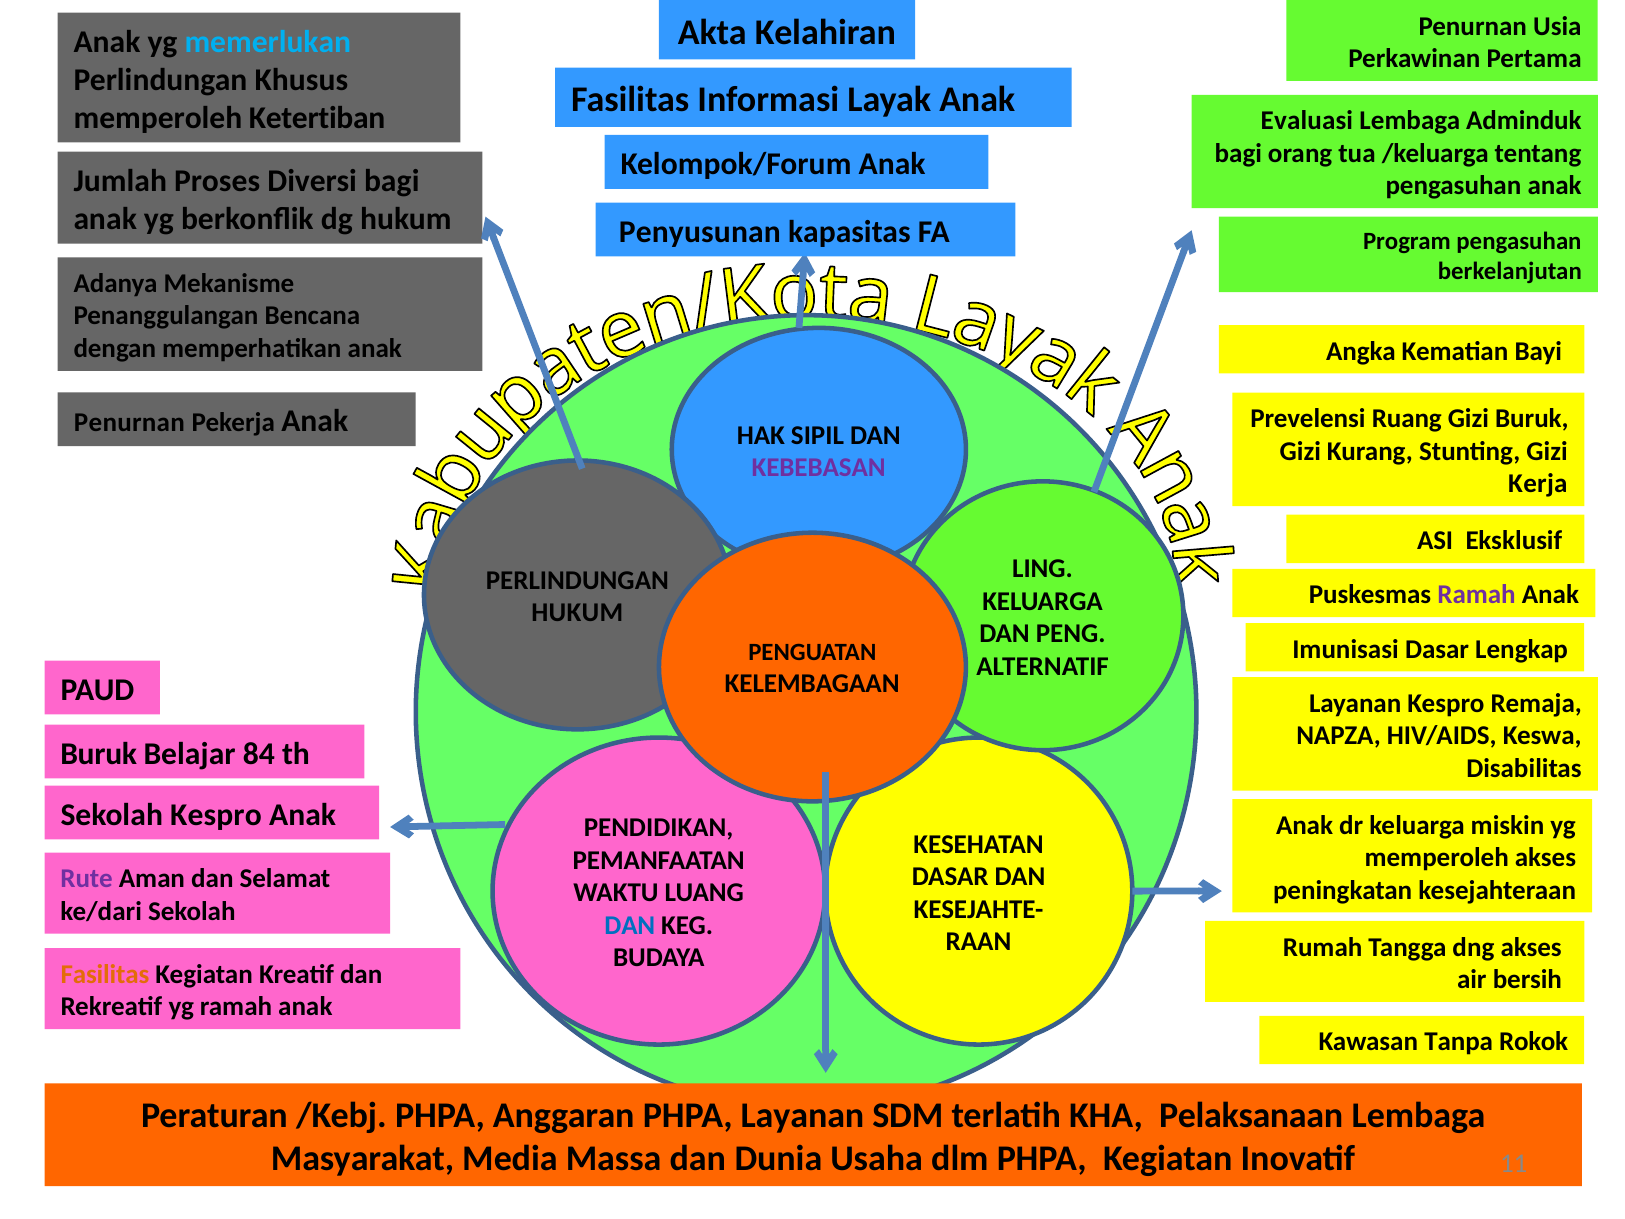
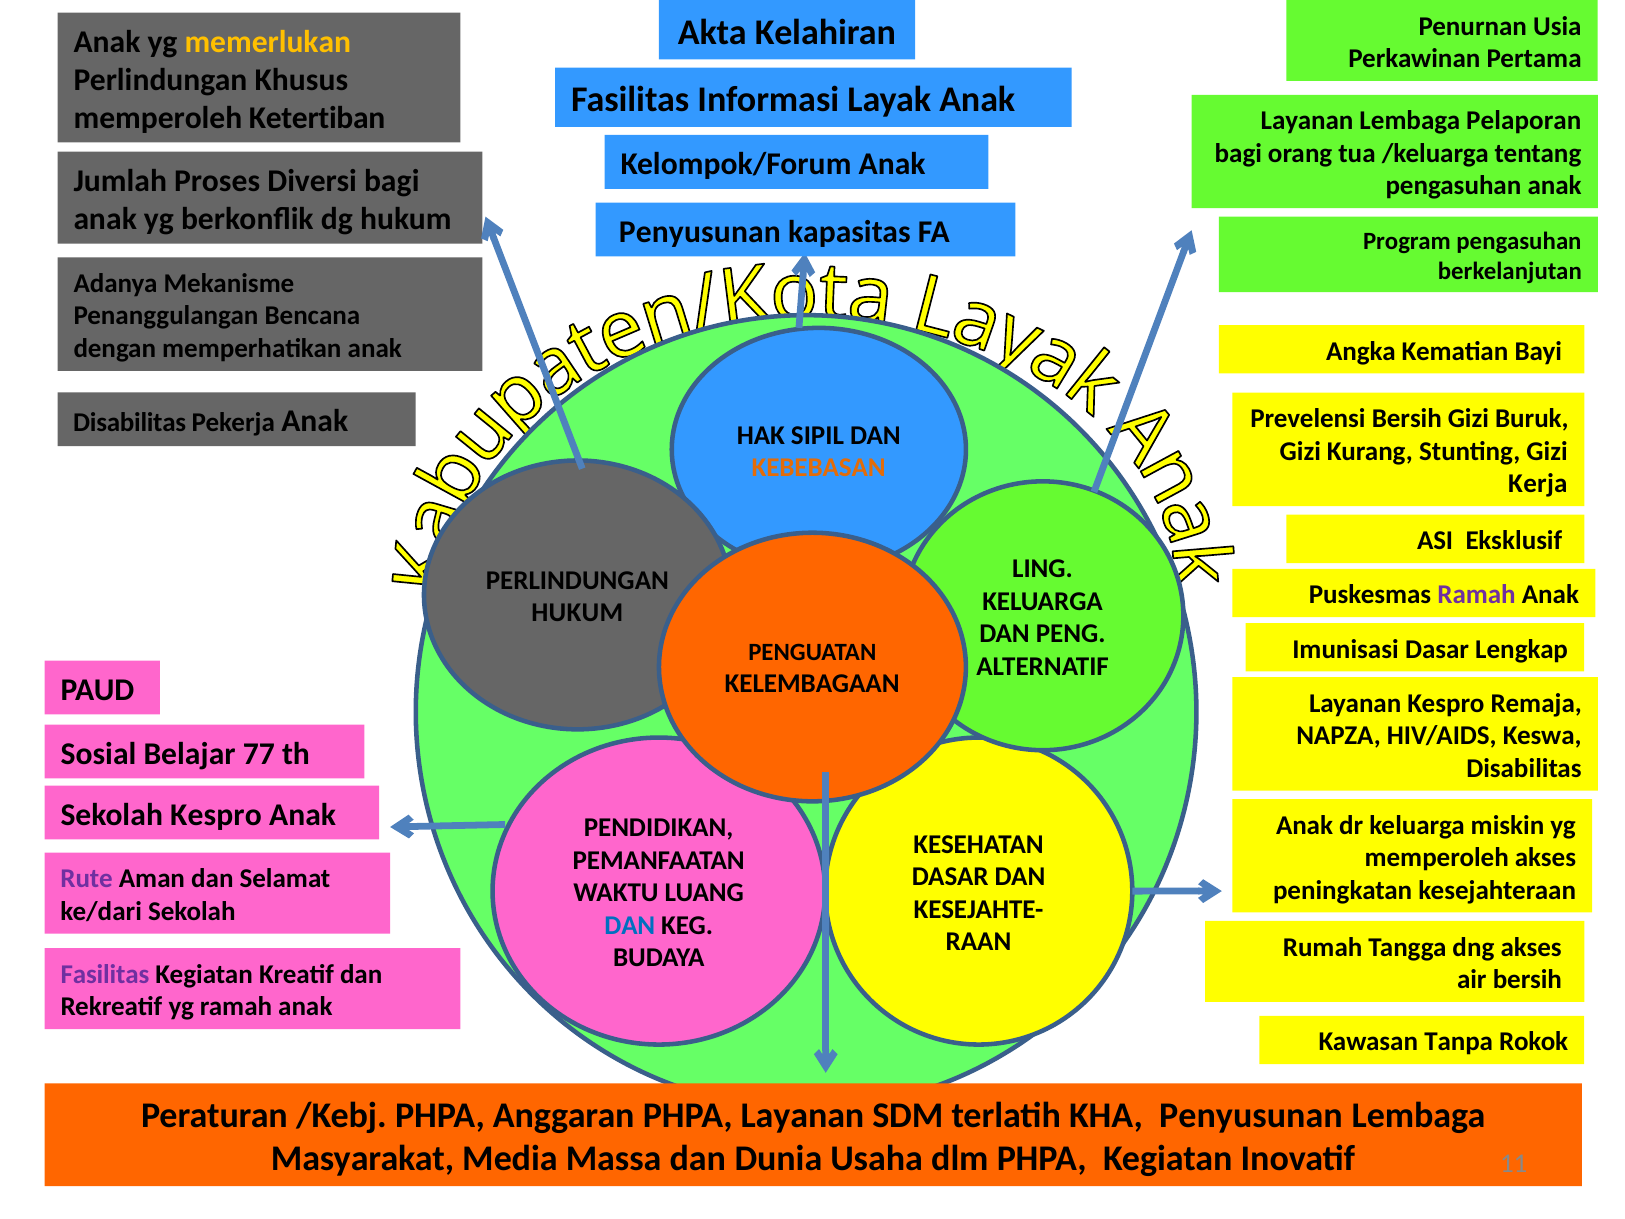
memerlukan colour: light blue -> yellow (268, 42)
Evaluasi: Evaluasi -> Layanan (1307, 121)
Adminduk: Adminduk -> Pelaporan (1524, 121)
Prevelensi Ruang: Ruang -> Bersih (1407, 419)
Penurnan: Penurnan -> Disabilitas (130, 423)
KEBEBASAN colour: purple -> orange (819, 468)
Buruk: Buruk -> Sosial (99, 754)
84: 84 -> 77 (259, 754)
Fasilitas colour: orange -> purple (105, 974)
KHA Pelaksanaan: Pelaksanaan -> Penyusunan (1251, 1115)
